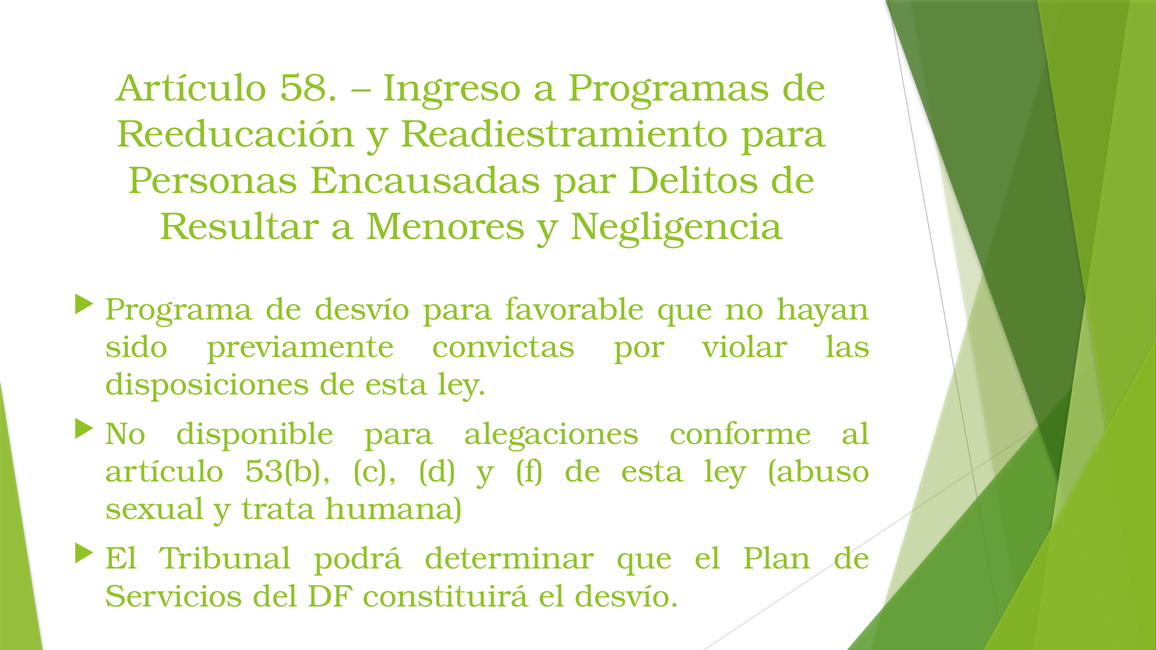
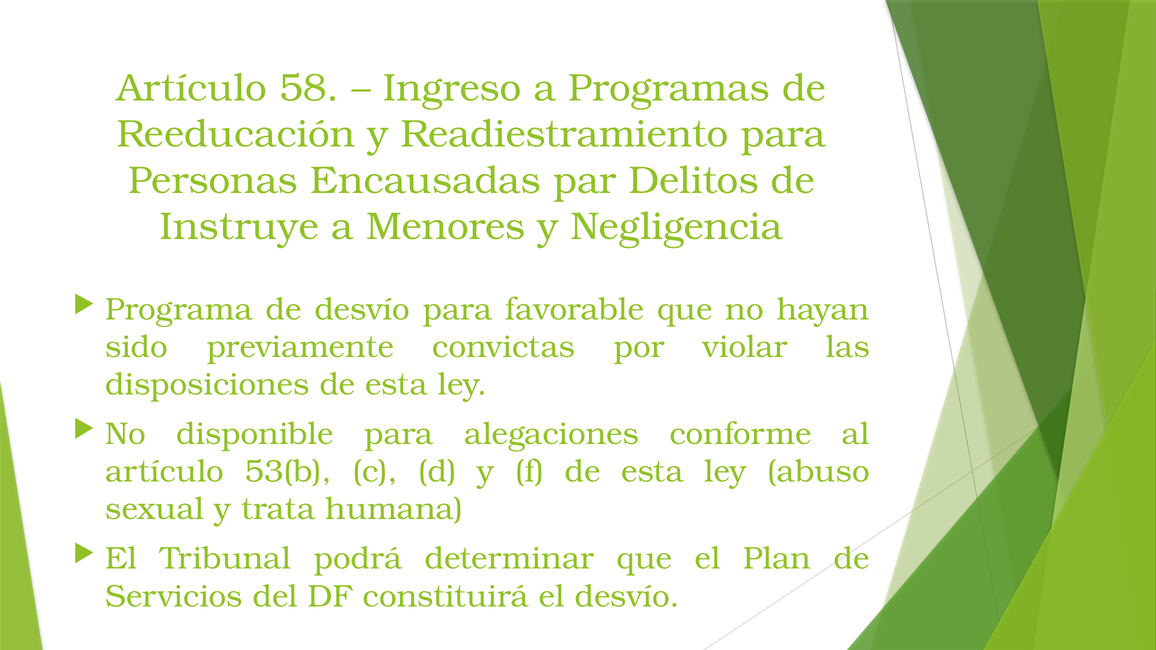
Resultar: Resultar -> Instruye (239, 227)
